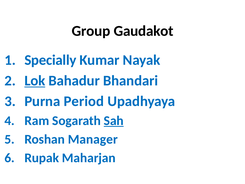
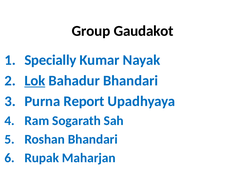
Period: Period -> Report (84, 101)
Sah underline: present -> none (114, 120)
Roshan Manager: Manager -> Bhandari (93, 139)
